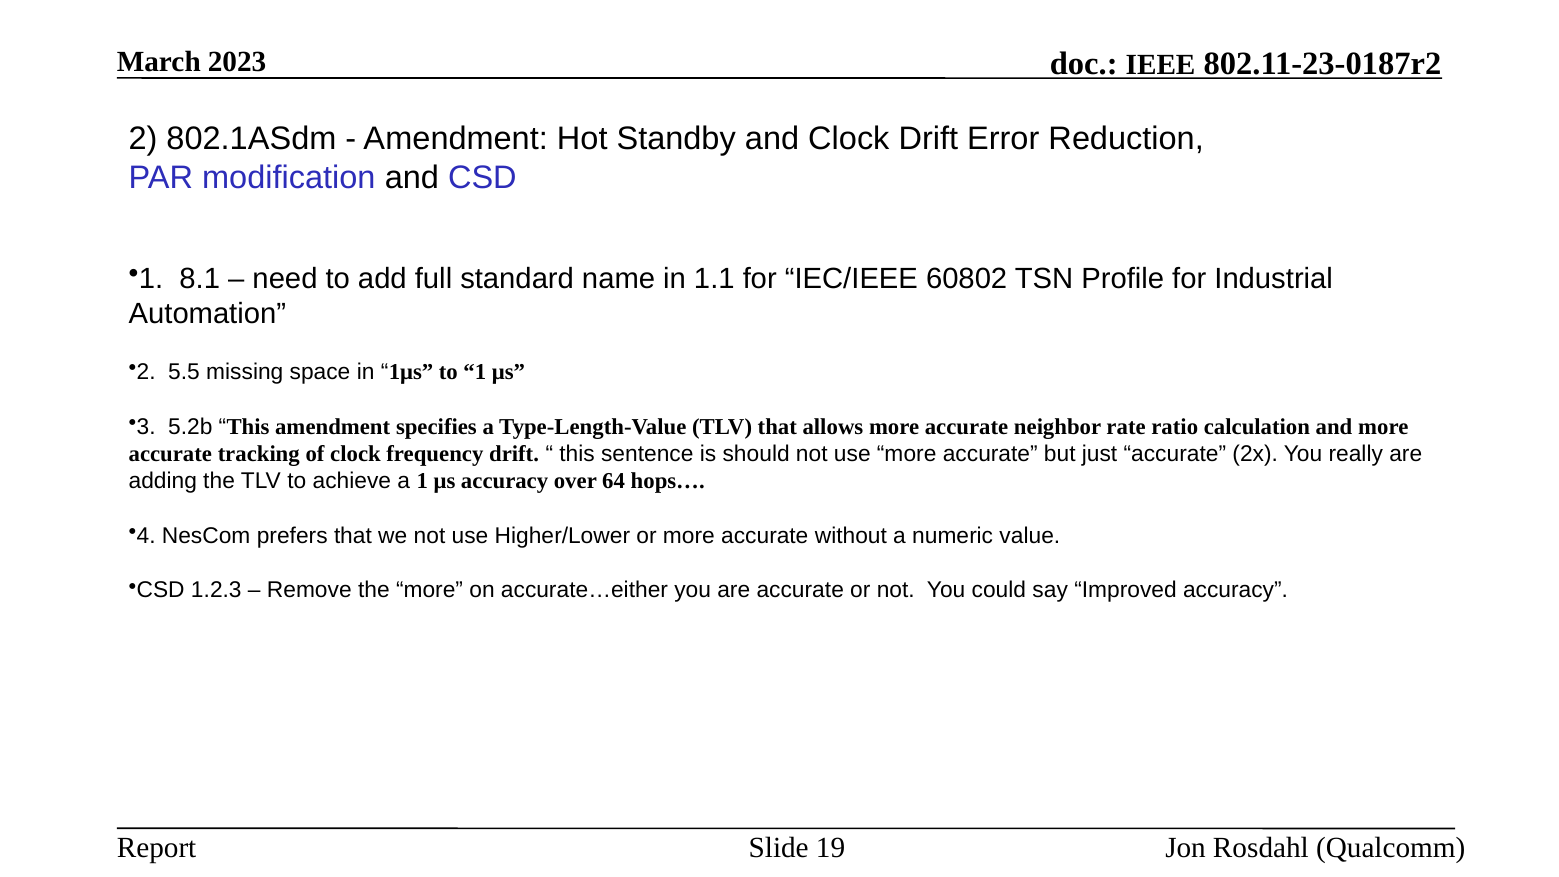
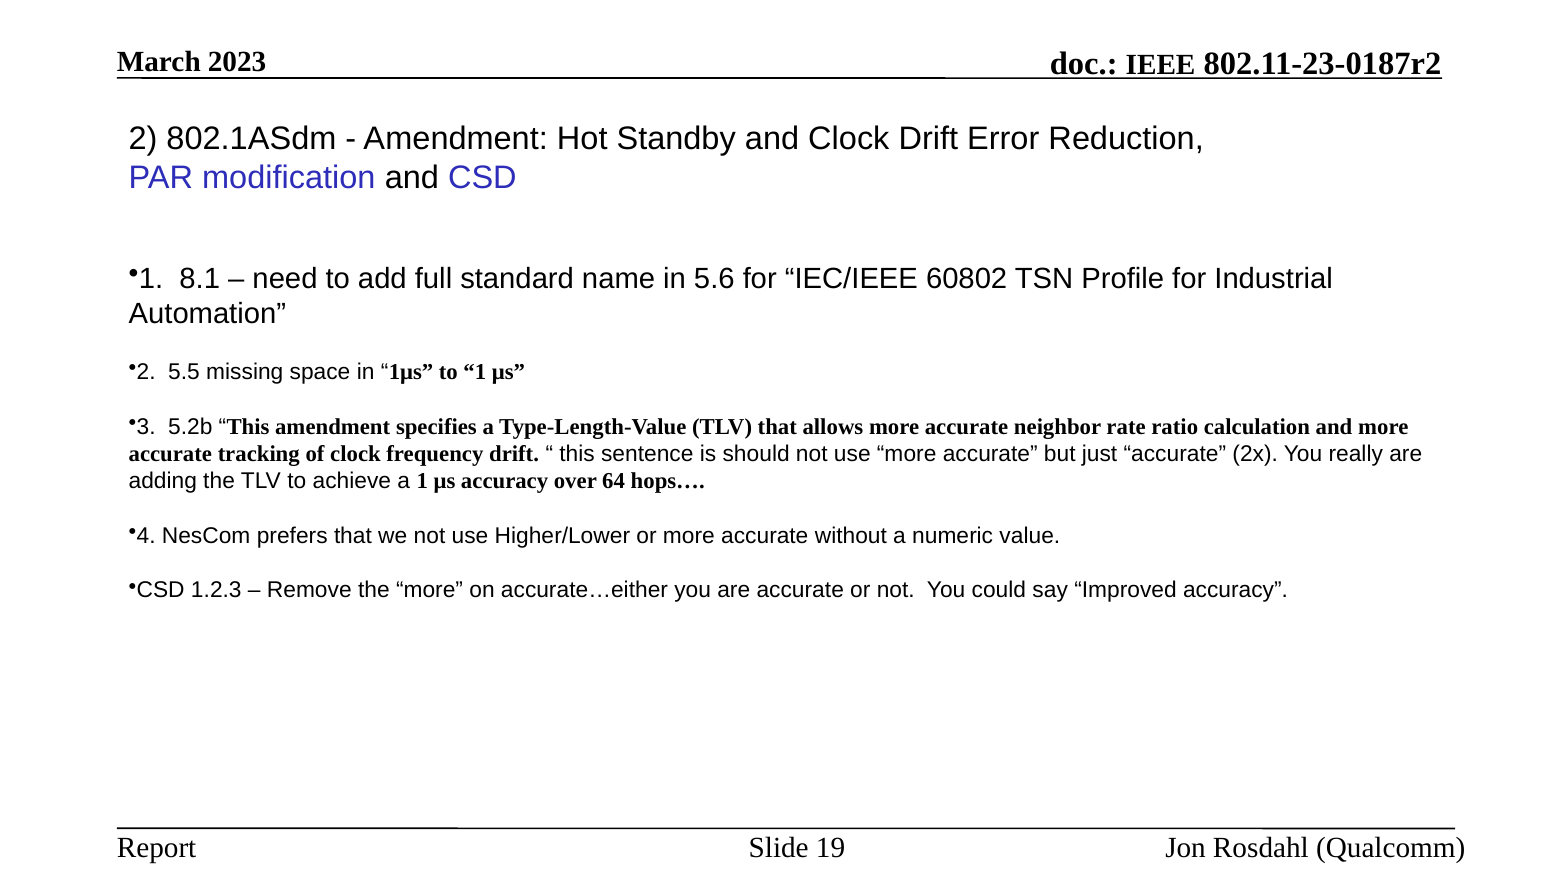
1.1: 1.1 -> 5.6 (714, 279)
